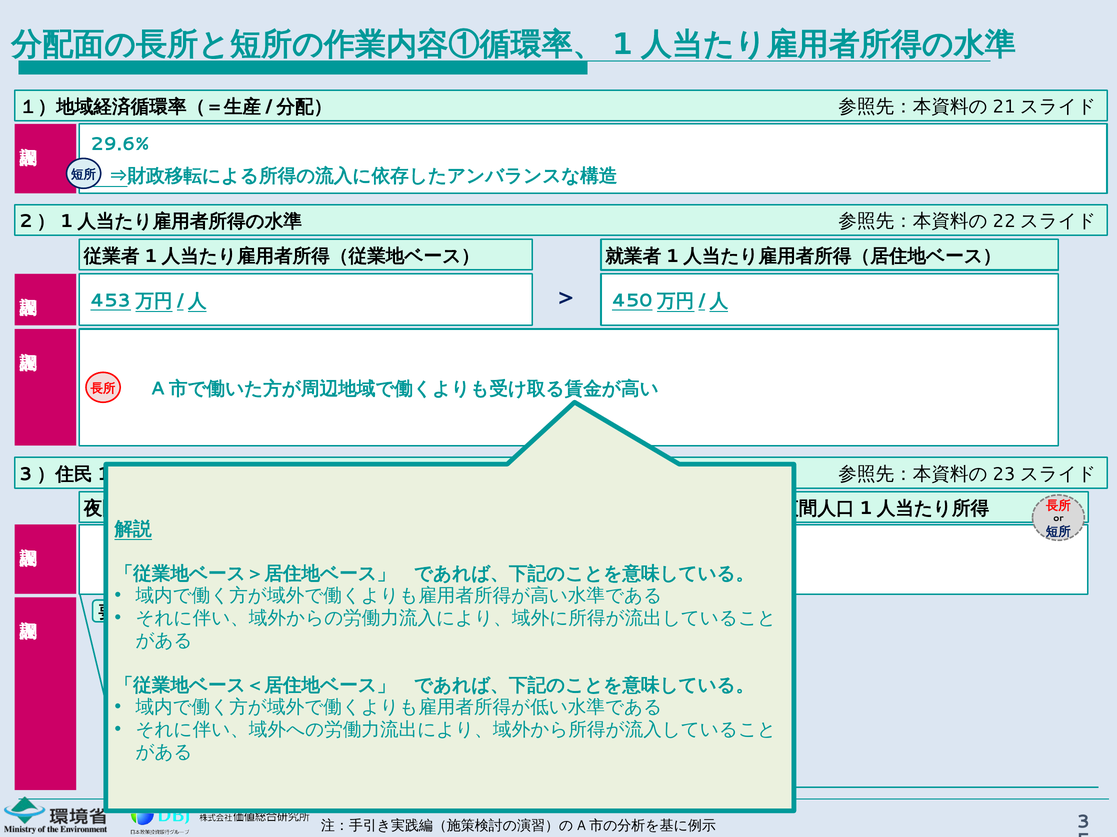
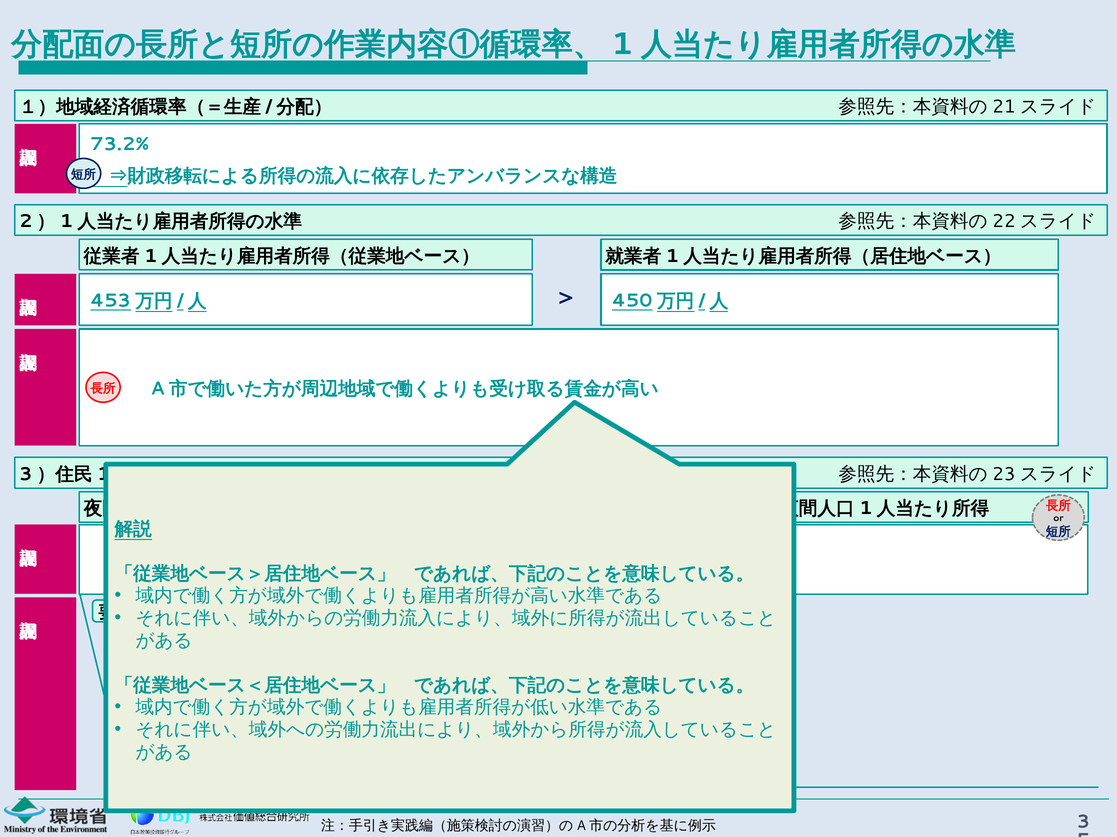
29.6%: 29.6% -> 73.2% (120, 144)
